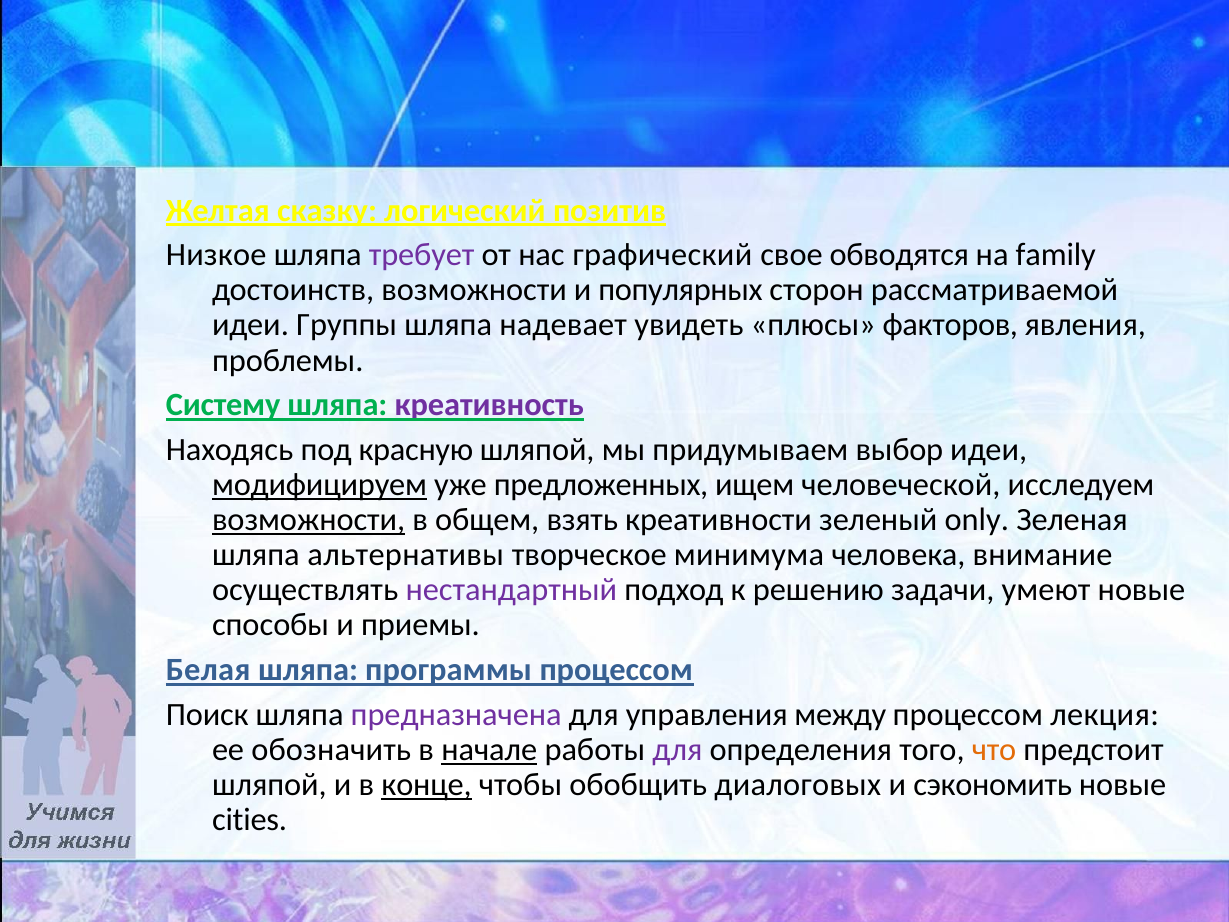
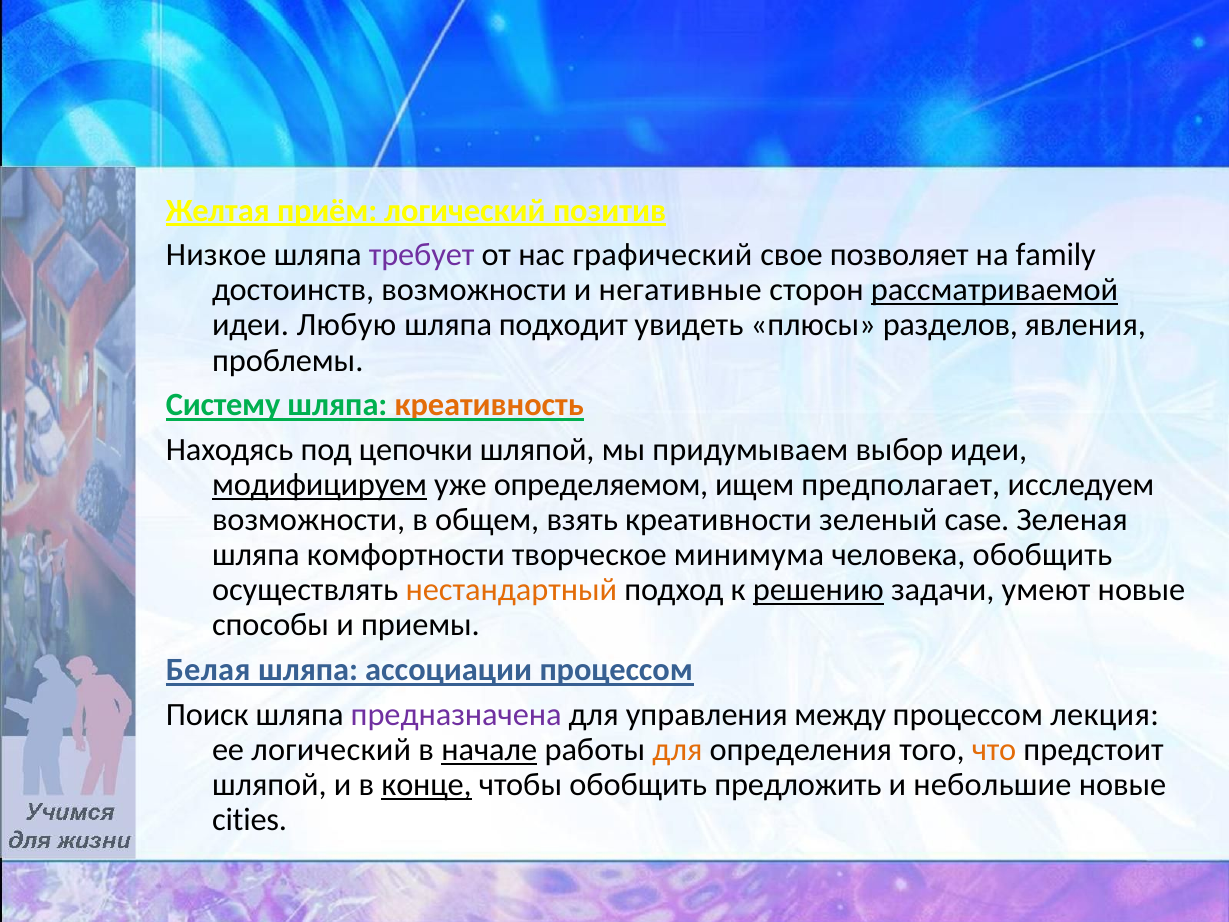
сказку: сказку -> приём (327, 210)
обводятся: обводятся -> позволяет (899, 255)
популярных: популярных -> негативные (680, 290)
рассматриваемой underline: none -> present (995, 290)
Группы: Группы -> Любую (346, 325)
надевает: надевает -> подходит (563, 325)
факторов: факторов -> разделов (950, 325)
креативность colour: purple -> orange (489, 405)
красную: красную -> цепочки (416, 450)
предложенных: предложенных -> определяемом (601, 485)
человеческой: человеческой -> предполагает (901, 485)
возможности underline: present -> none (309, 520)
only: only -> case (977, 520)
альтернативы: альтернативы -> комфортности (406, 555)
человека внимание: внимание -> обобщить (1042, 555)
нестандартный colour: purple -> orange (511, 590)
решению underline: none -> present (818, 590)
программы: программы -> ассоциации (449, 670)
ее обозначить: обозначить -> логический (331, 750)
для colour: purple -> orange (677, 750)
диалоговых: диалоговых -> предложить (798, 785)
сэкономить: сэкономить -> небольшие (992, 785)
